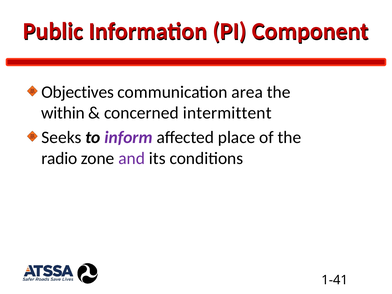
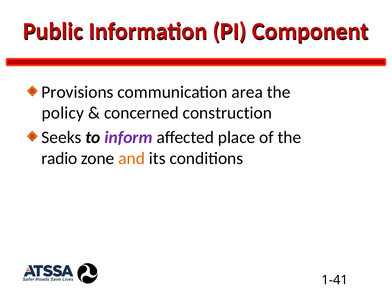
Objectives: Objectives -> Provisions (78, 92)
within: within -> policy (63, 113)
intermittent: intermittent -> construction (227, 113)
and colour: purple -> orange (132, 158)
